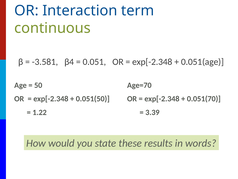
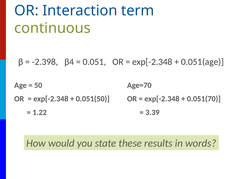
-3.581: -3.581 -> -2.398 (45, 62)
